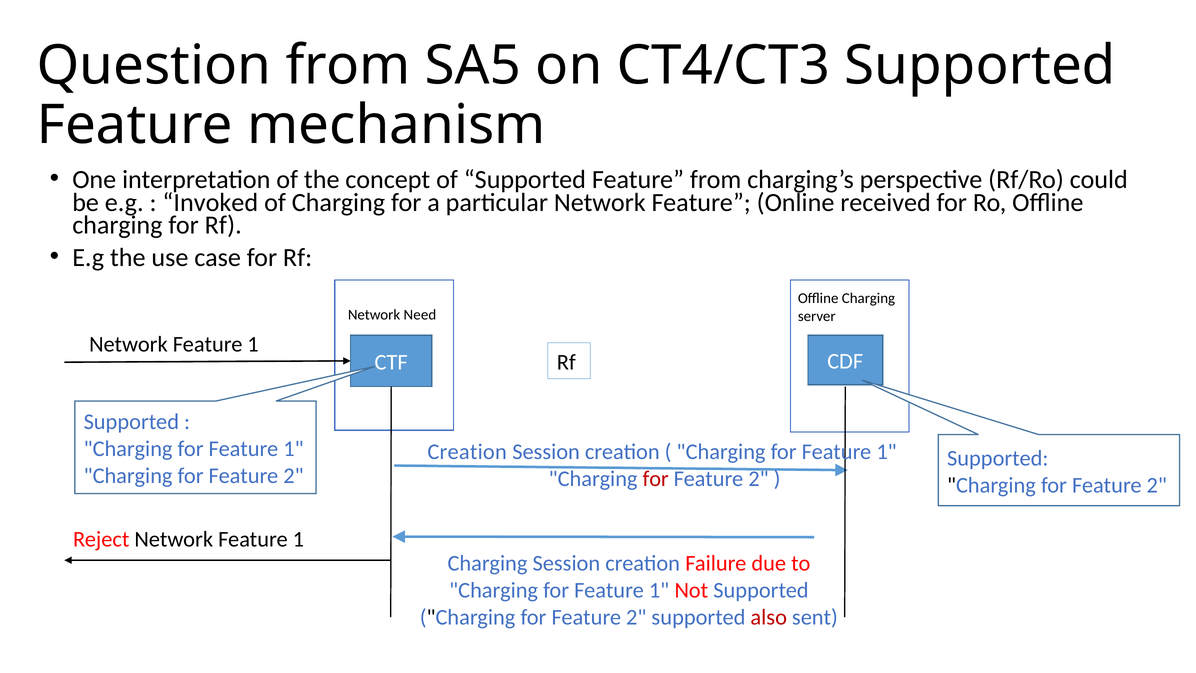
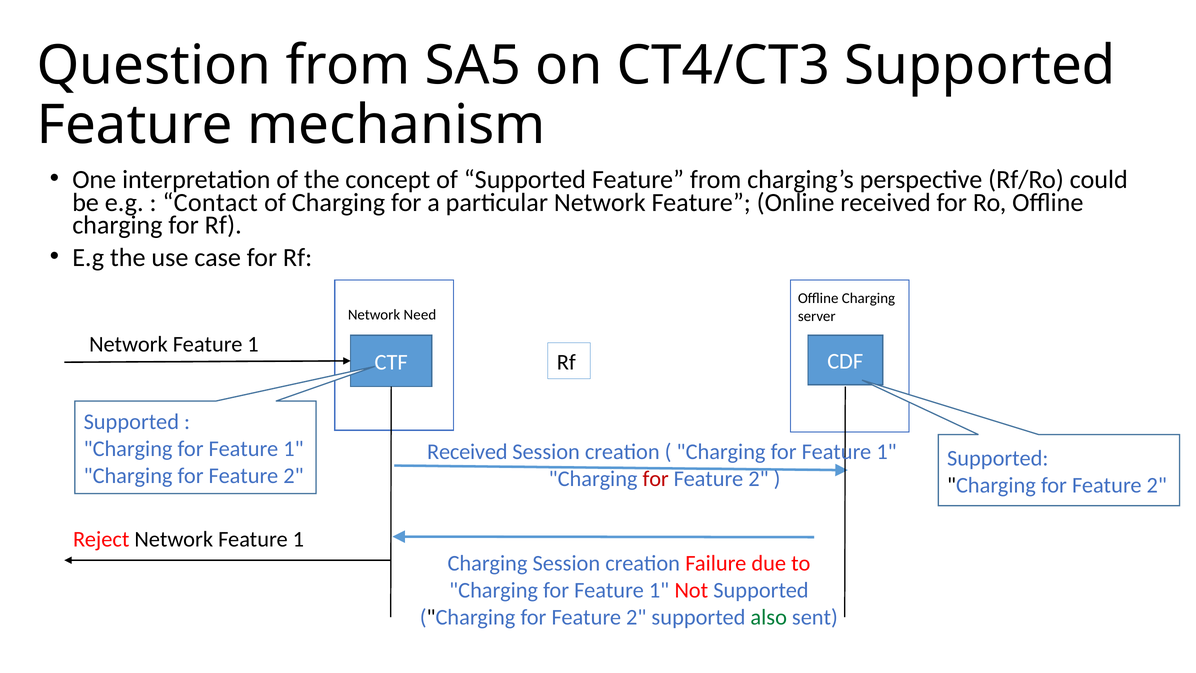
Invoked: Invoked -> Contact (210, 202)
Creation: Creation -> Received (467, 452)
also colour: red -> green (769, 617)
